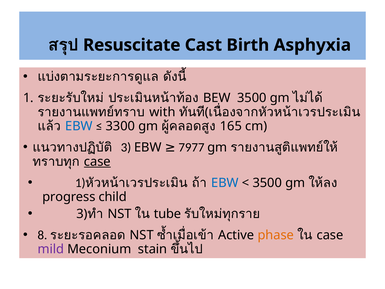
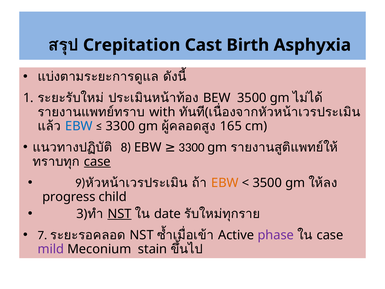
Resuscitate: Resuscitate -> Crepitation (132, 45)
3: 3 -> 8 (126, 147)
7977: 7977 -> 3300 (191, 147)
1: 1 -> 9 (80, 183)
EBW colour: blue -> orange (225, 183)
NST underline: none -> present (119, 214)
tube: tube -> date (168, 214)
8: 8 -> 7 (42, 235)
phase colour: orange -> purple (276, 235)
